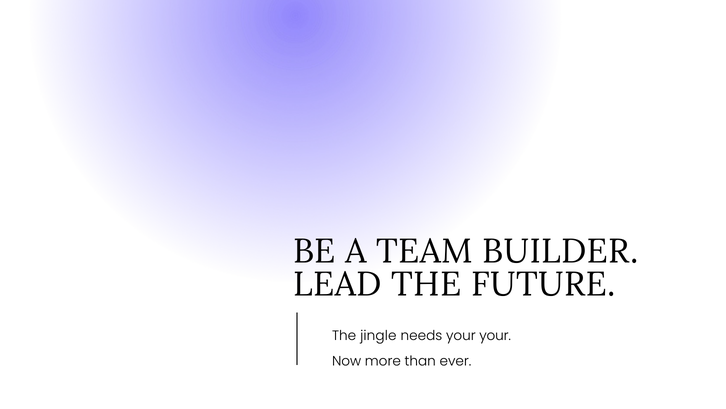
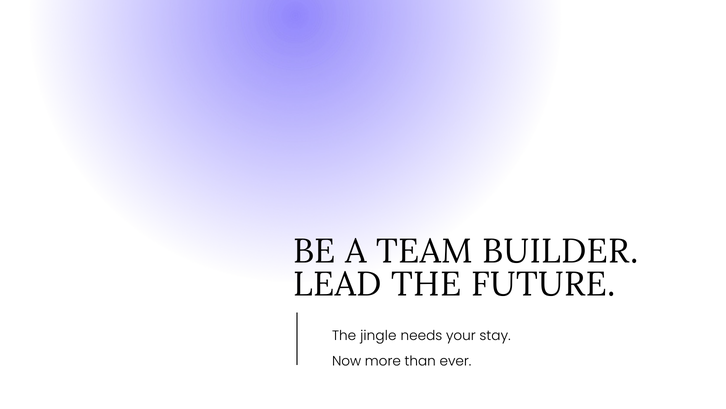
your your: your -> stay (495, 335)
